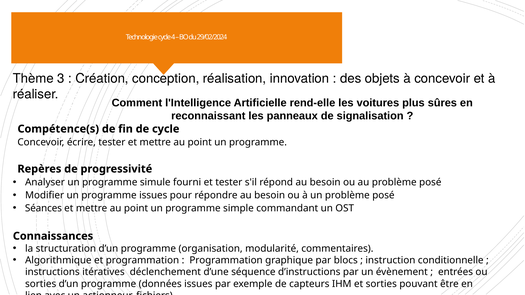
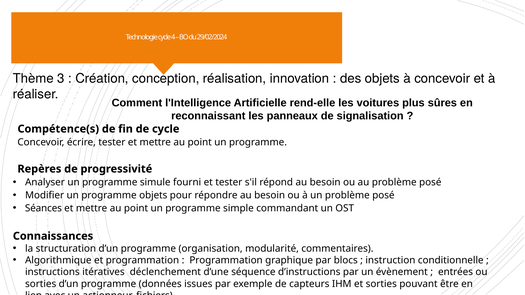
programme issues: issues -> objets (153, 196)
